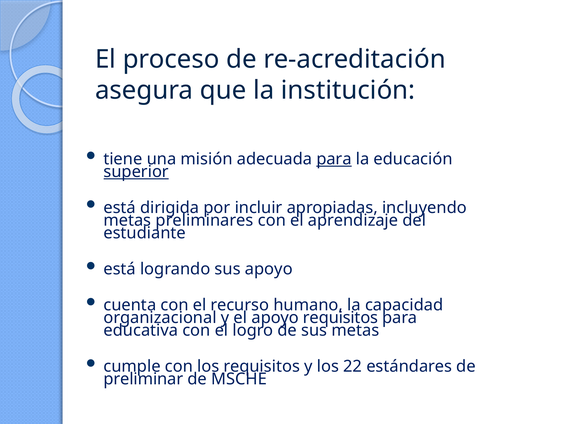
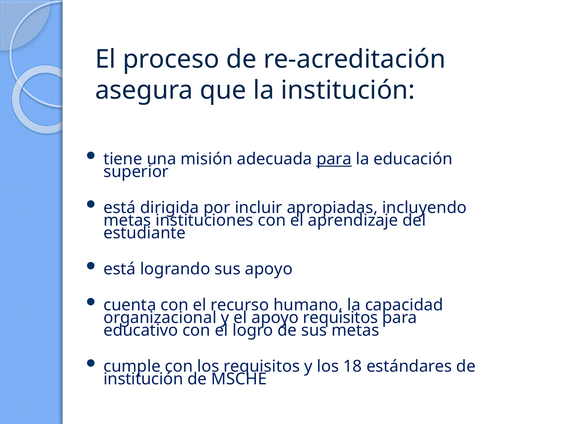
superior underline: present -> none (136, 172)
preliminares: preliminares -> instituciones (205, 220)
educativa: educativa -> educativo (141, 330)
22: 22 -> 18 (353, 366)
preliminar: preliminar -> institución (143, 379)
